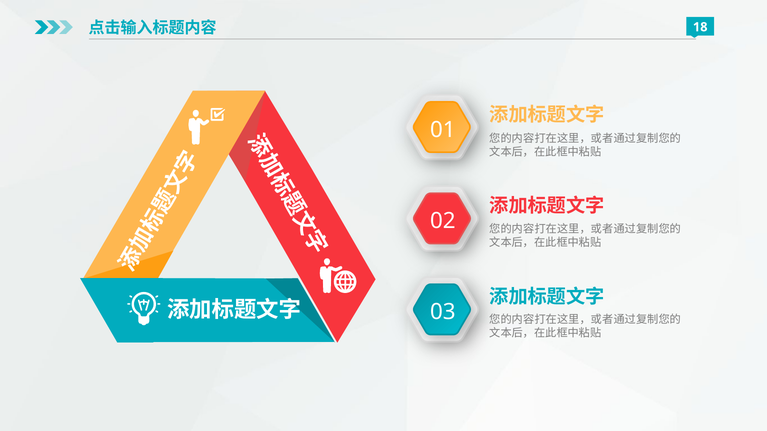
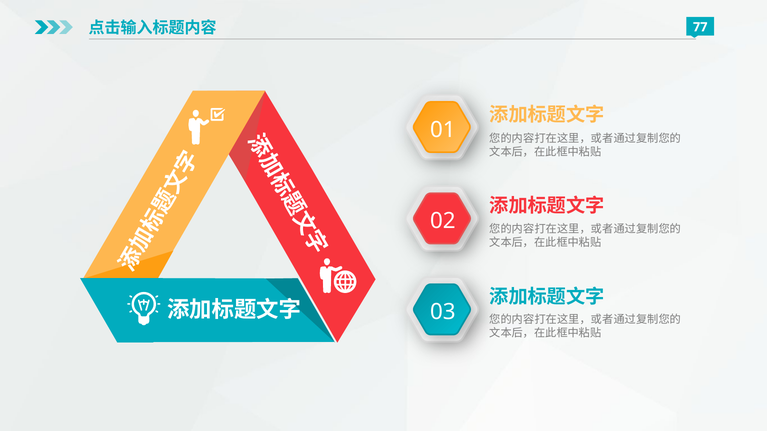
18: 18 -> 77 (700, 27)
